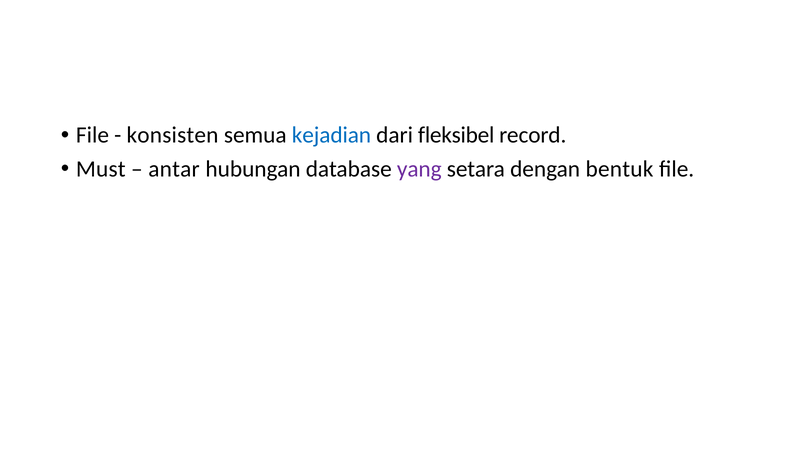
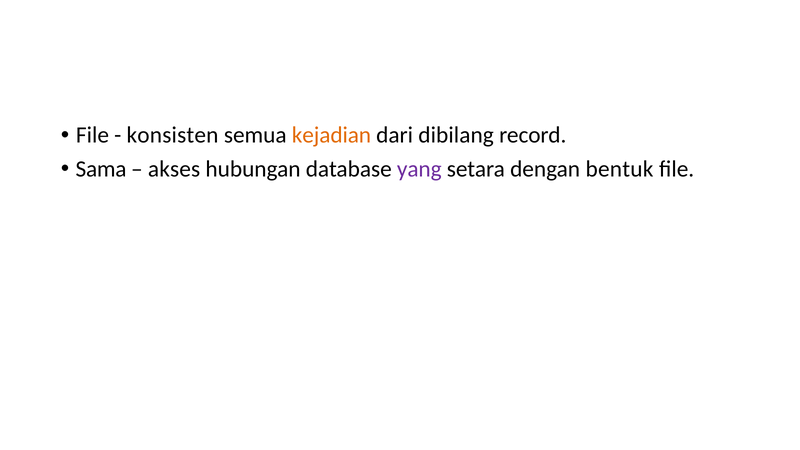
kejadian colour: blue -> orange (331, 135)
fleksibel: fleksibel -> dibilang (456, 135)
Must: Must -> Sama (101, 169)
antar: antar -> akses (174, 169)
